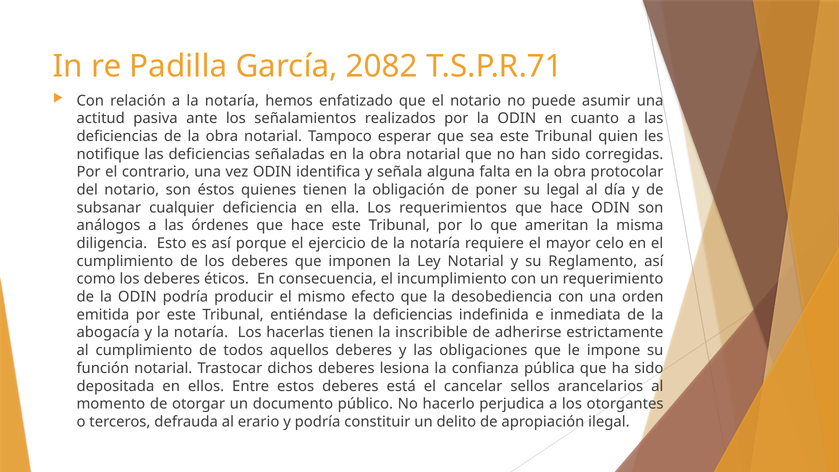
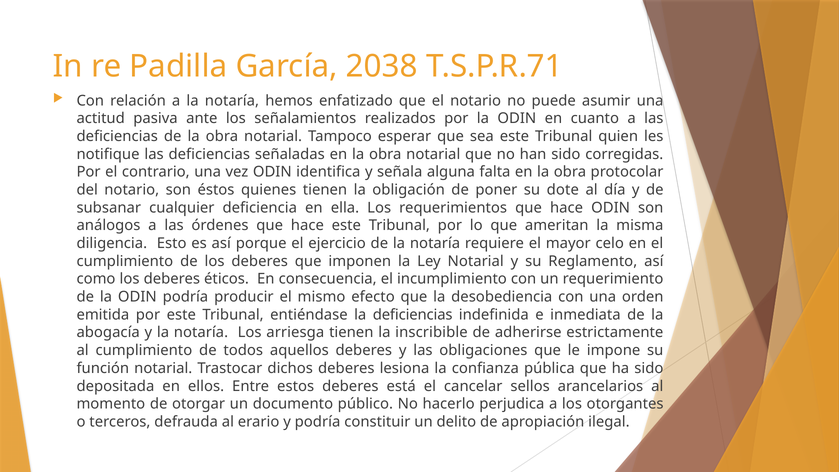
2082: 2082 -> 2038 (382, 66)
legal: legal -> dote (563, 190)
hacerlas: hacerlas -> arriesga (295, 333)
